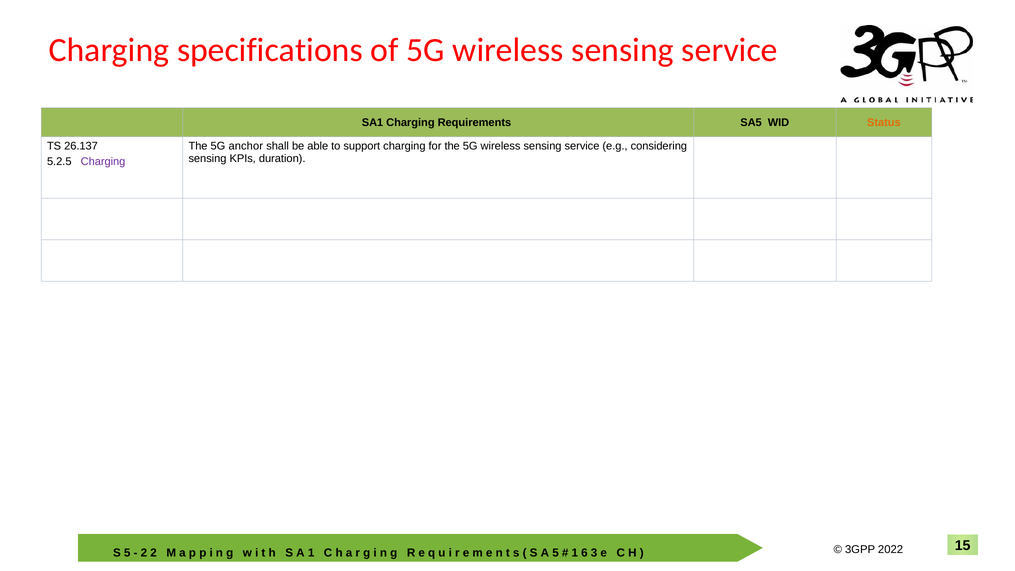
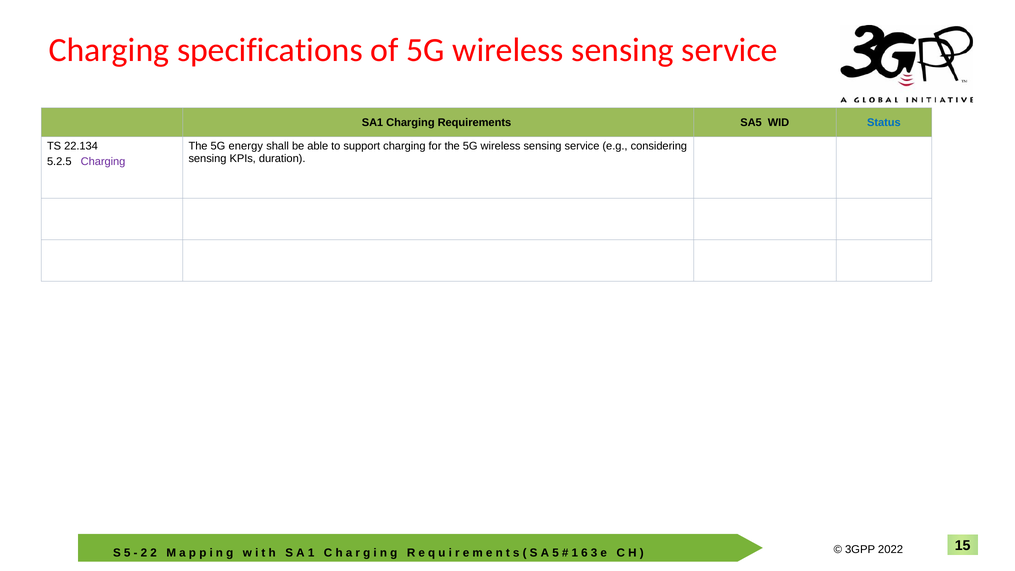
Status colour: orange -> blue (884, 122)
26.137: 26.137 -> 22.134 (81, 146)
anchor: anchor -> energy (246, 146)
